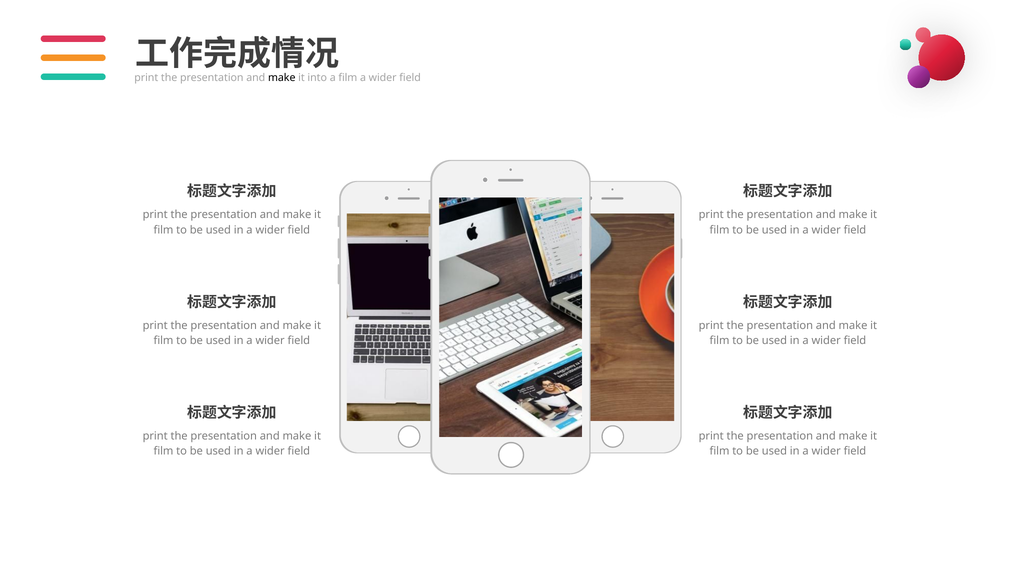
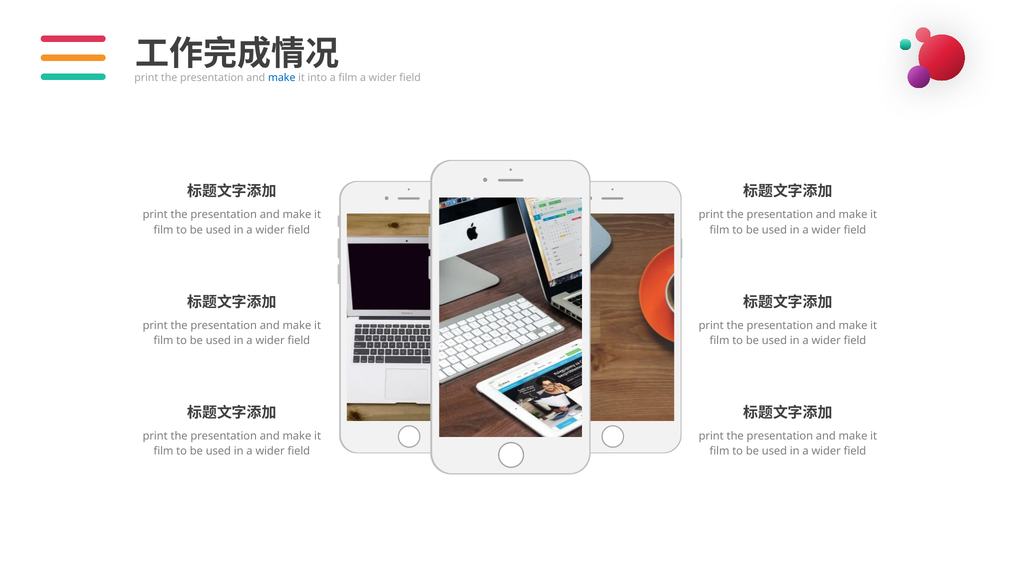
make colour: black -> blue (282, 77)
